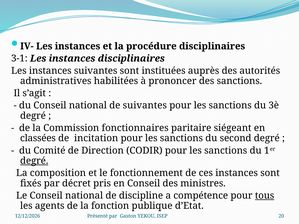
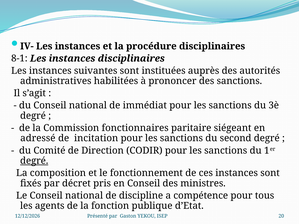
3-1: 3-1 -> 8-1 (19, 58)
de suivantes: suivantes -> immédiat (145, 106)
classées: classées -> adressé (38, 138)
tous underline: present -> none (265, 196)
